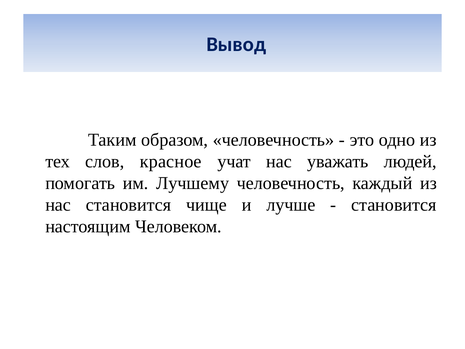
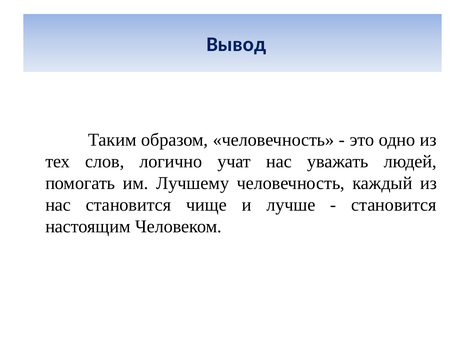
красное: красное -> логично (171, 161)
